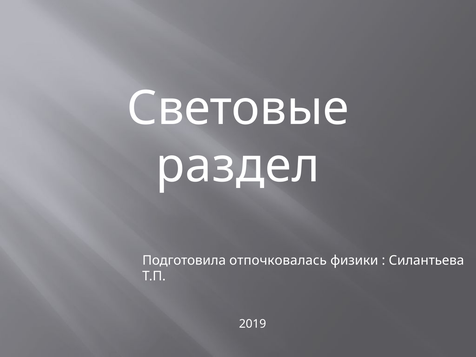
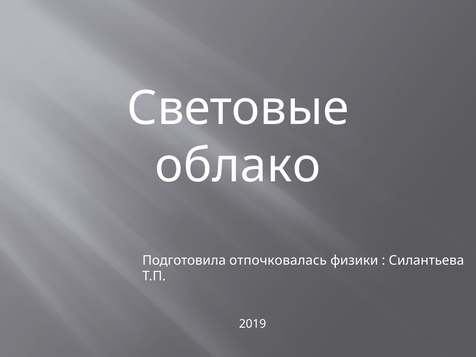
раздел: раздел -> облако (238, 166)
